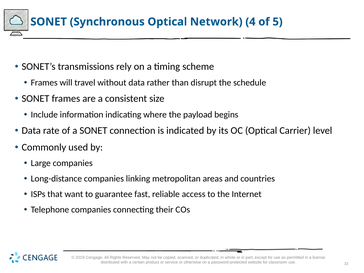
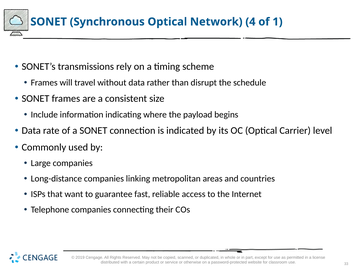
5: 5 -> 1 (278, 22)
